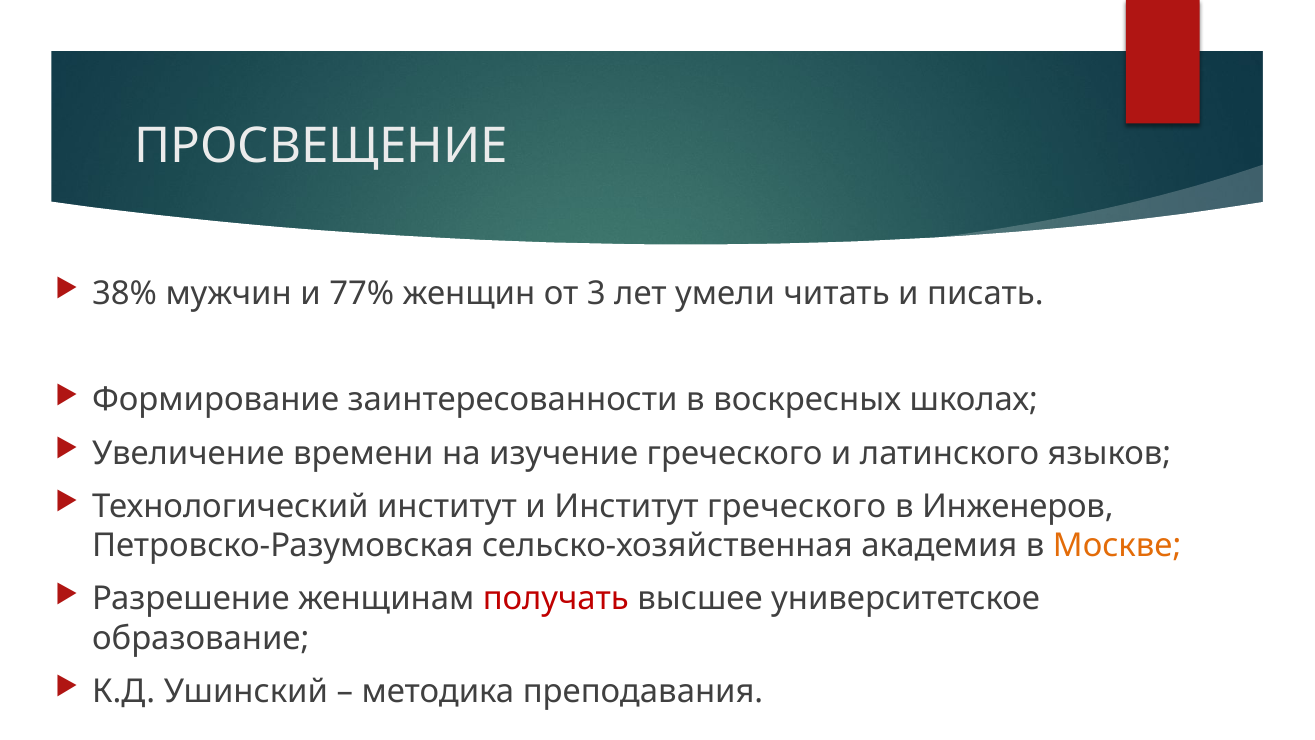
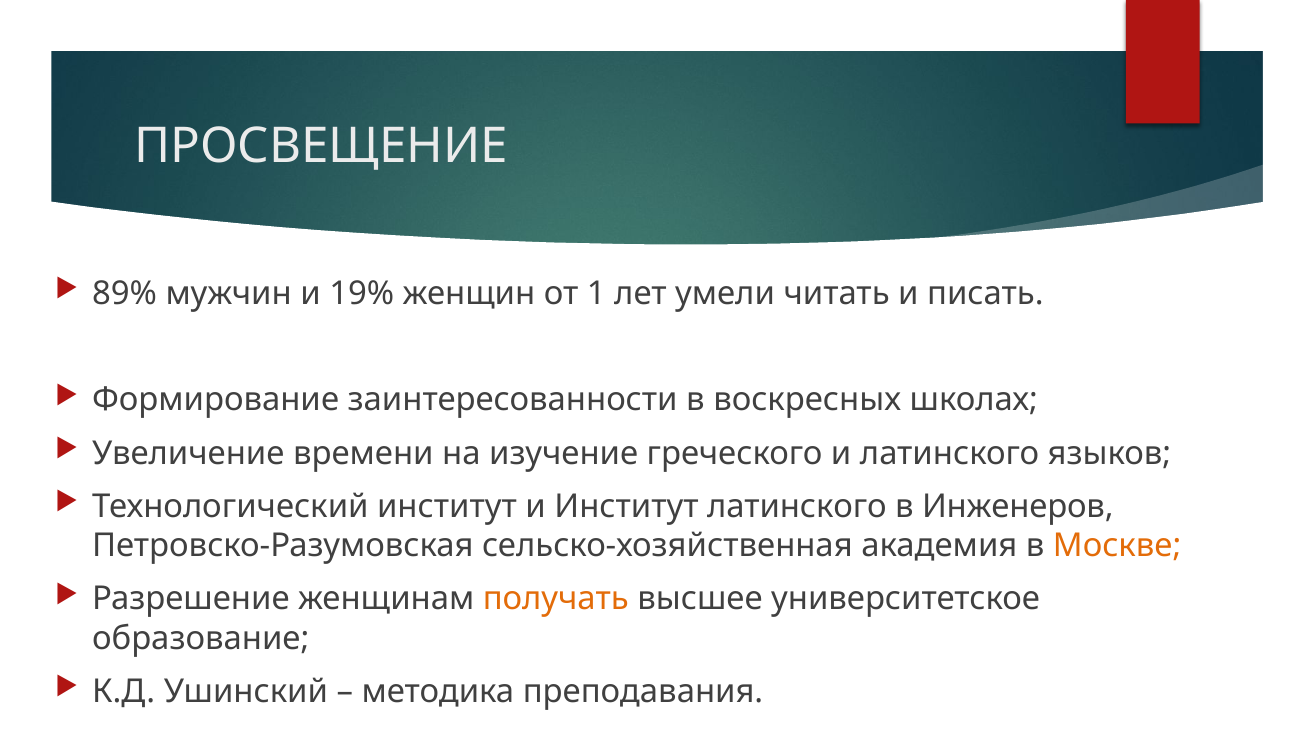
38%: 38% -> 89% (125, 294)
77%: 77% -> 19% (362, 294)
3: 3 -> 1 (596, 294)
Институт греческого: греческого -> латинского (797, 506)
получать colour: red -> orange (556, 599)
